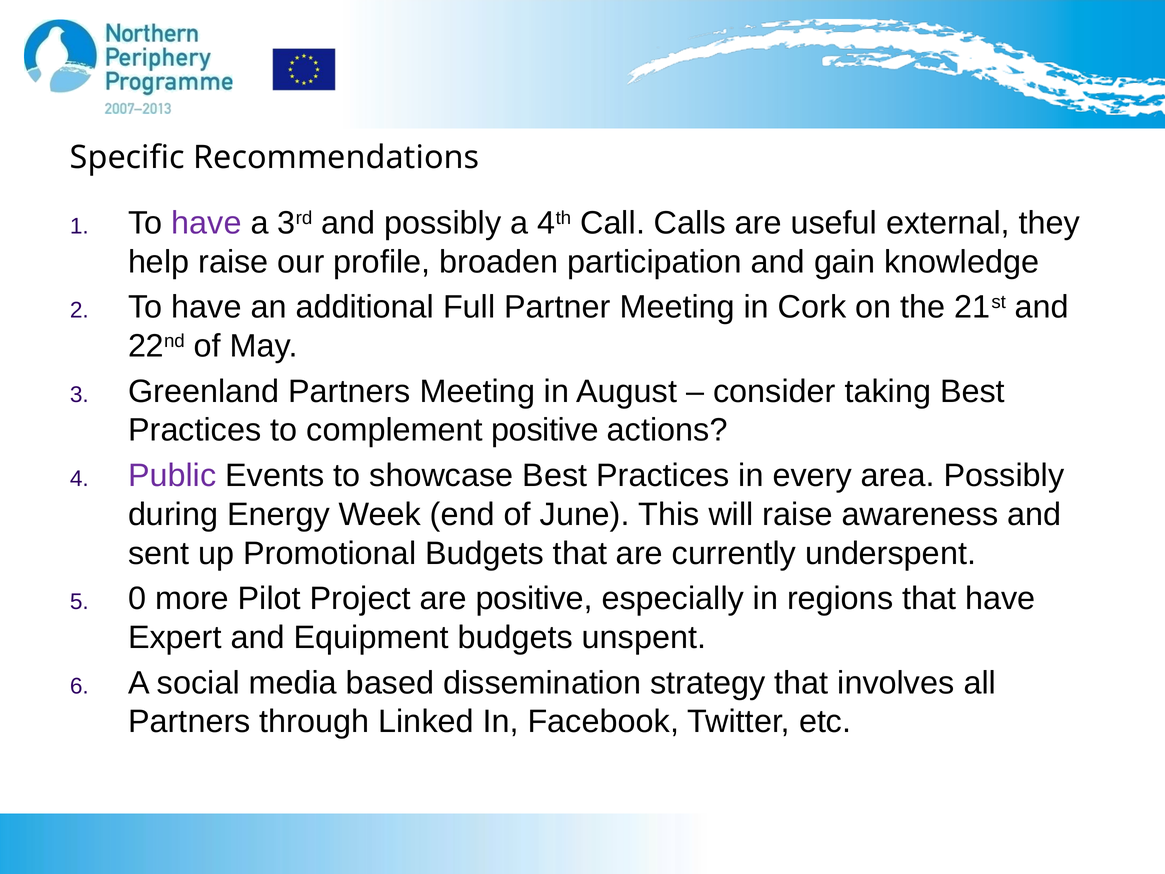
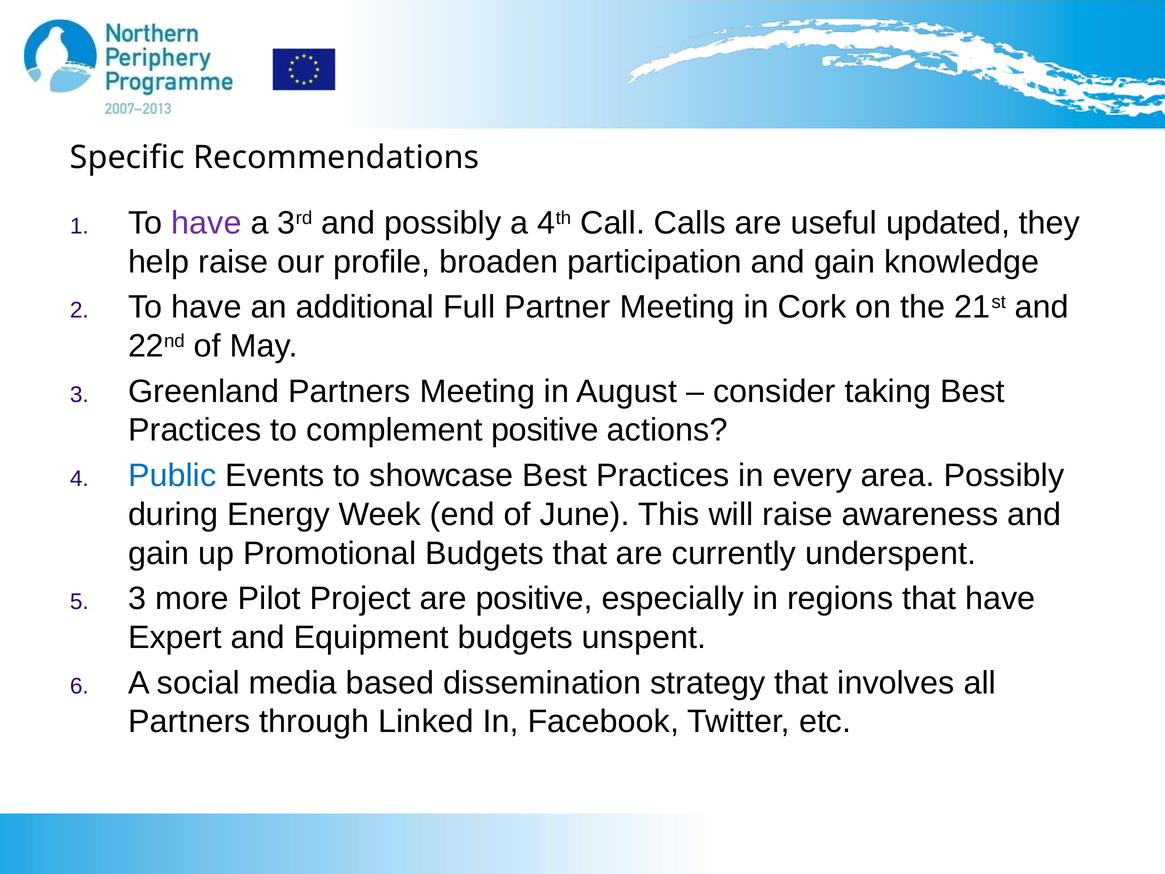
external: external -> updated (948, 223)
Public colour: purple -> blue (172, 475)
sent: sent -> gain (159, 553)
0: 0 -> 3 (137, 599)
